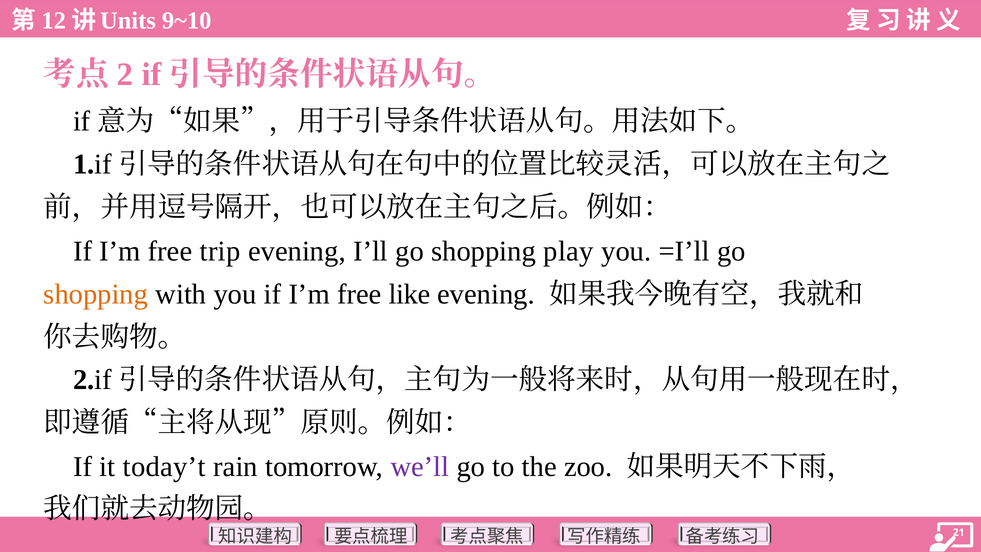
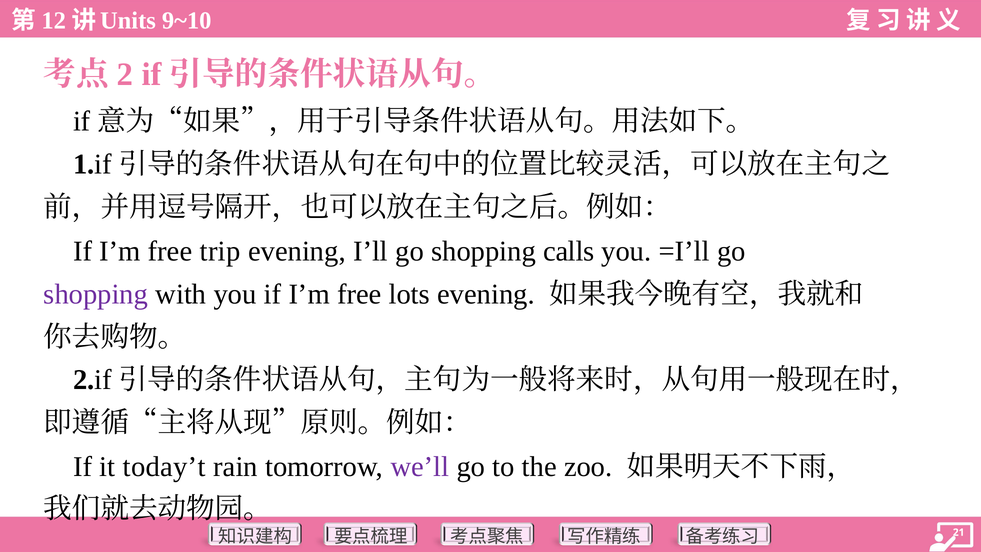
play: play -> calls (569, 251)
shopping colour: orange -> purple (96, 294)
like: like -> lots (409, 294)
